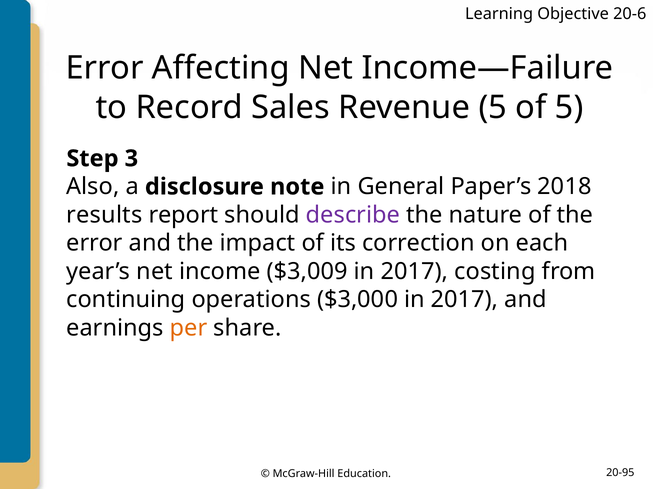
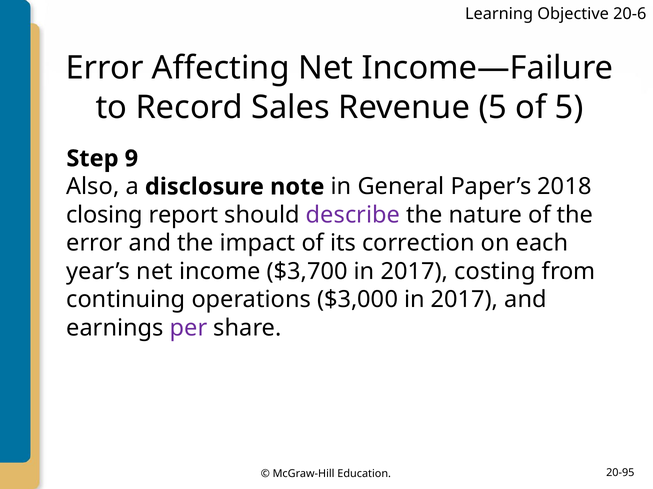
3: 3 -> 9 (131, 159)
results: results -> closing (105, 215)
$3,009: $3,009 -> $3,700 (307, 272)
per colour: orange -> purple (189, 328)
